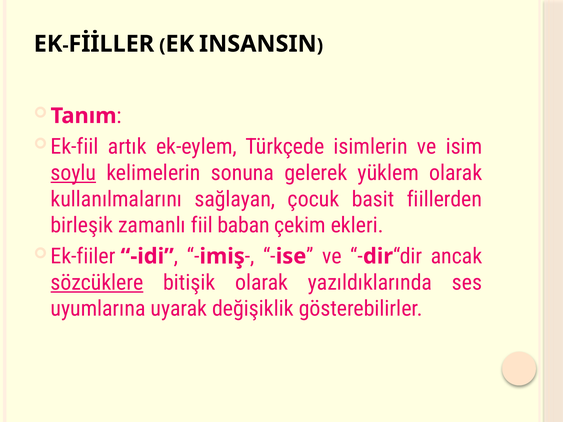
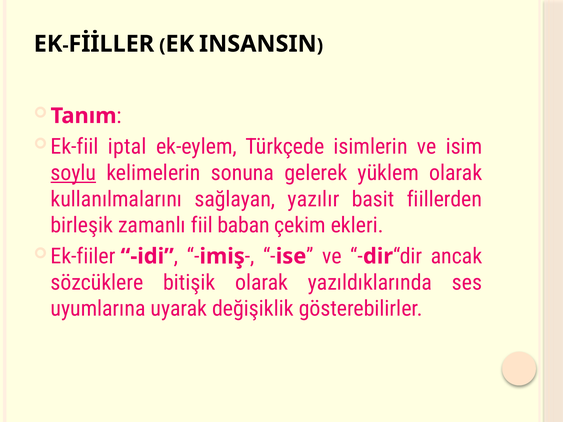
artık: artık -> iptal (127, 147)
çocuk: çocuk -> yazılır (313, 199)
sözcüklere underline: present -> none (97, 283)
